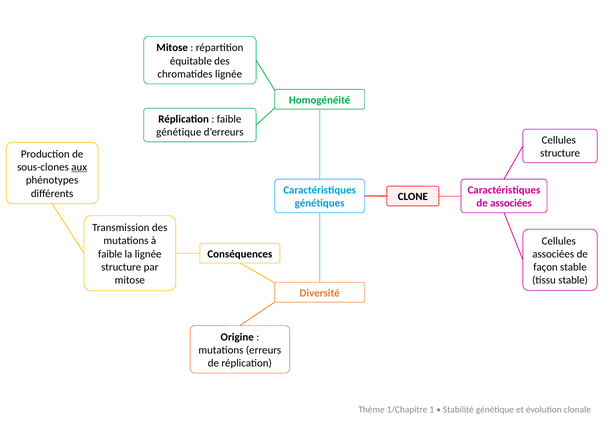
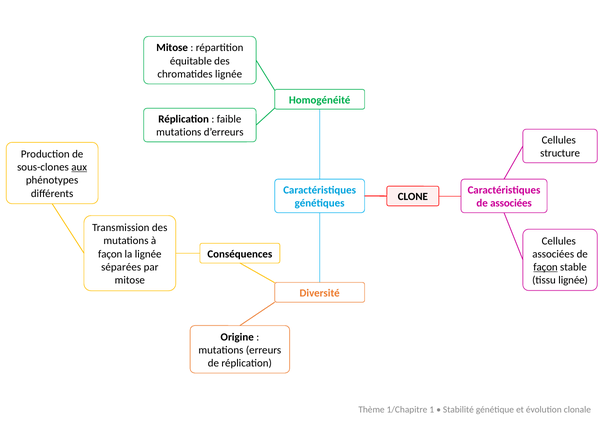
génétique: génétique -> mutations (179, 132)
faible: faible -> façon (110, 254)
structure: structure -> séparées (121, 267)
façon underline: none -> present (545, 267)
tissu stable: stable -> lignée (573, 280)
